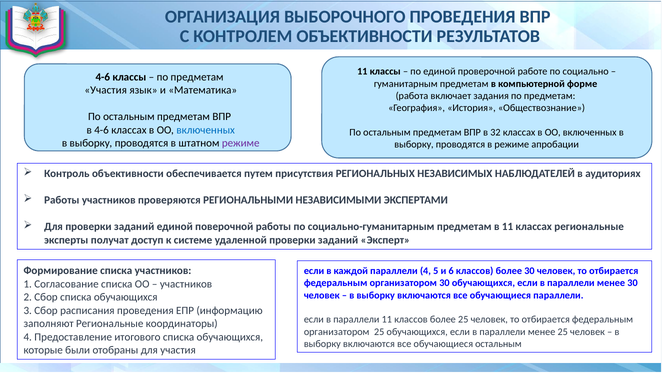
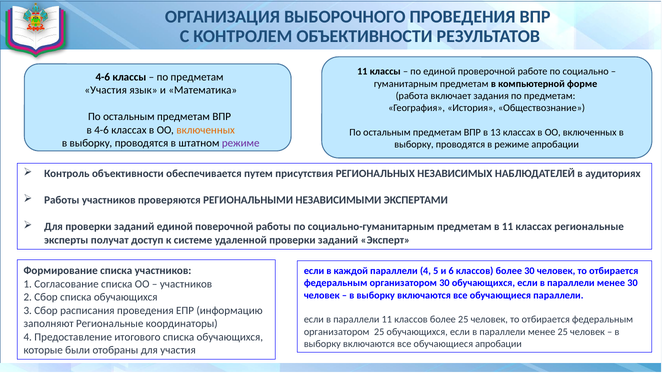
включенных colour: blue -> orange (206, 130)
32: 32 -> 13 (495, 132)
обучающиеся остальным: остальным -> апробации (498, 343)
